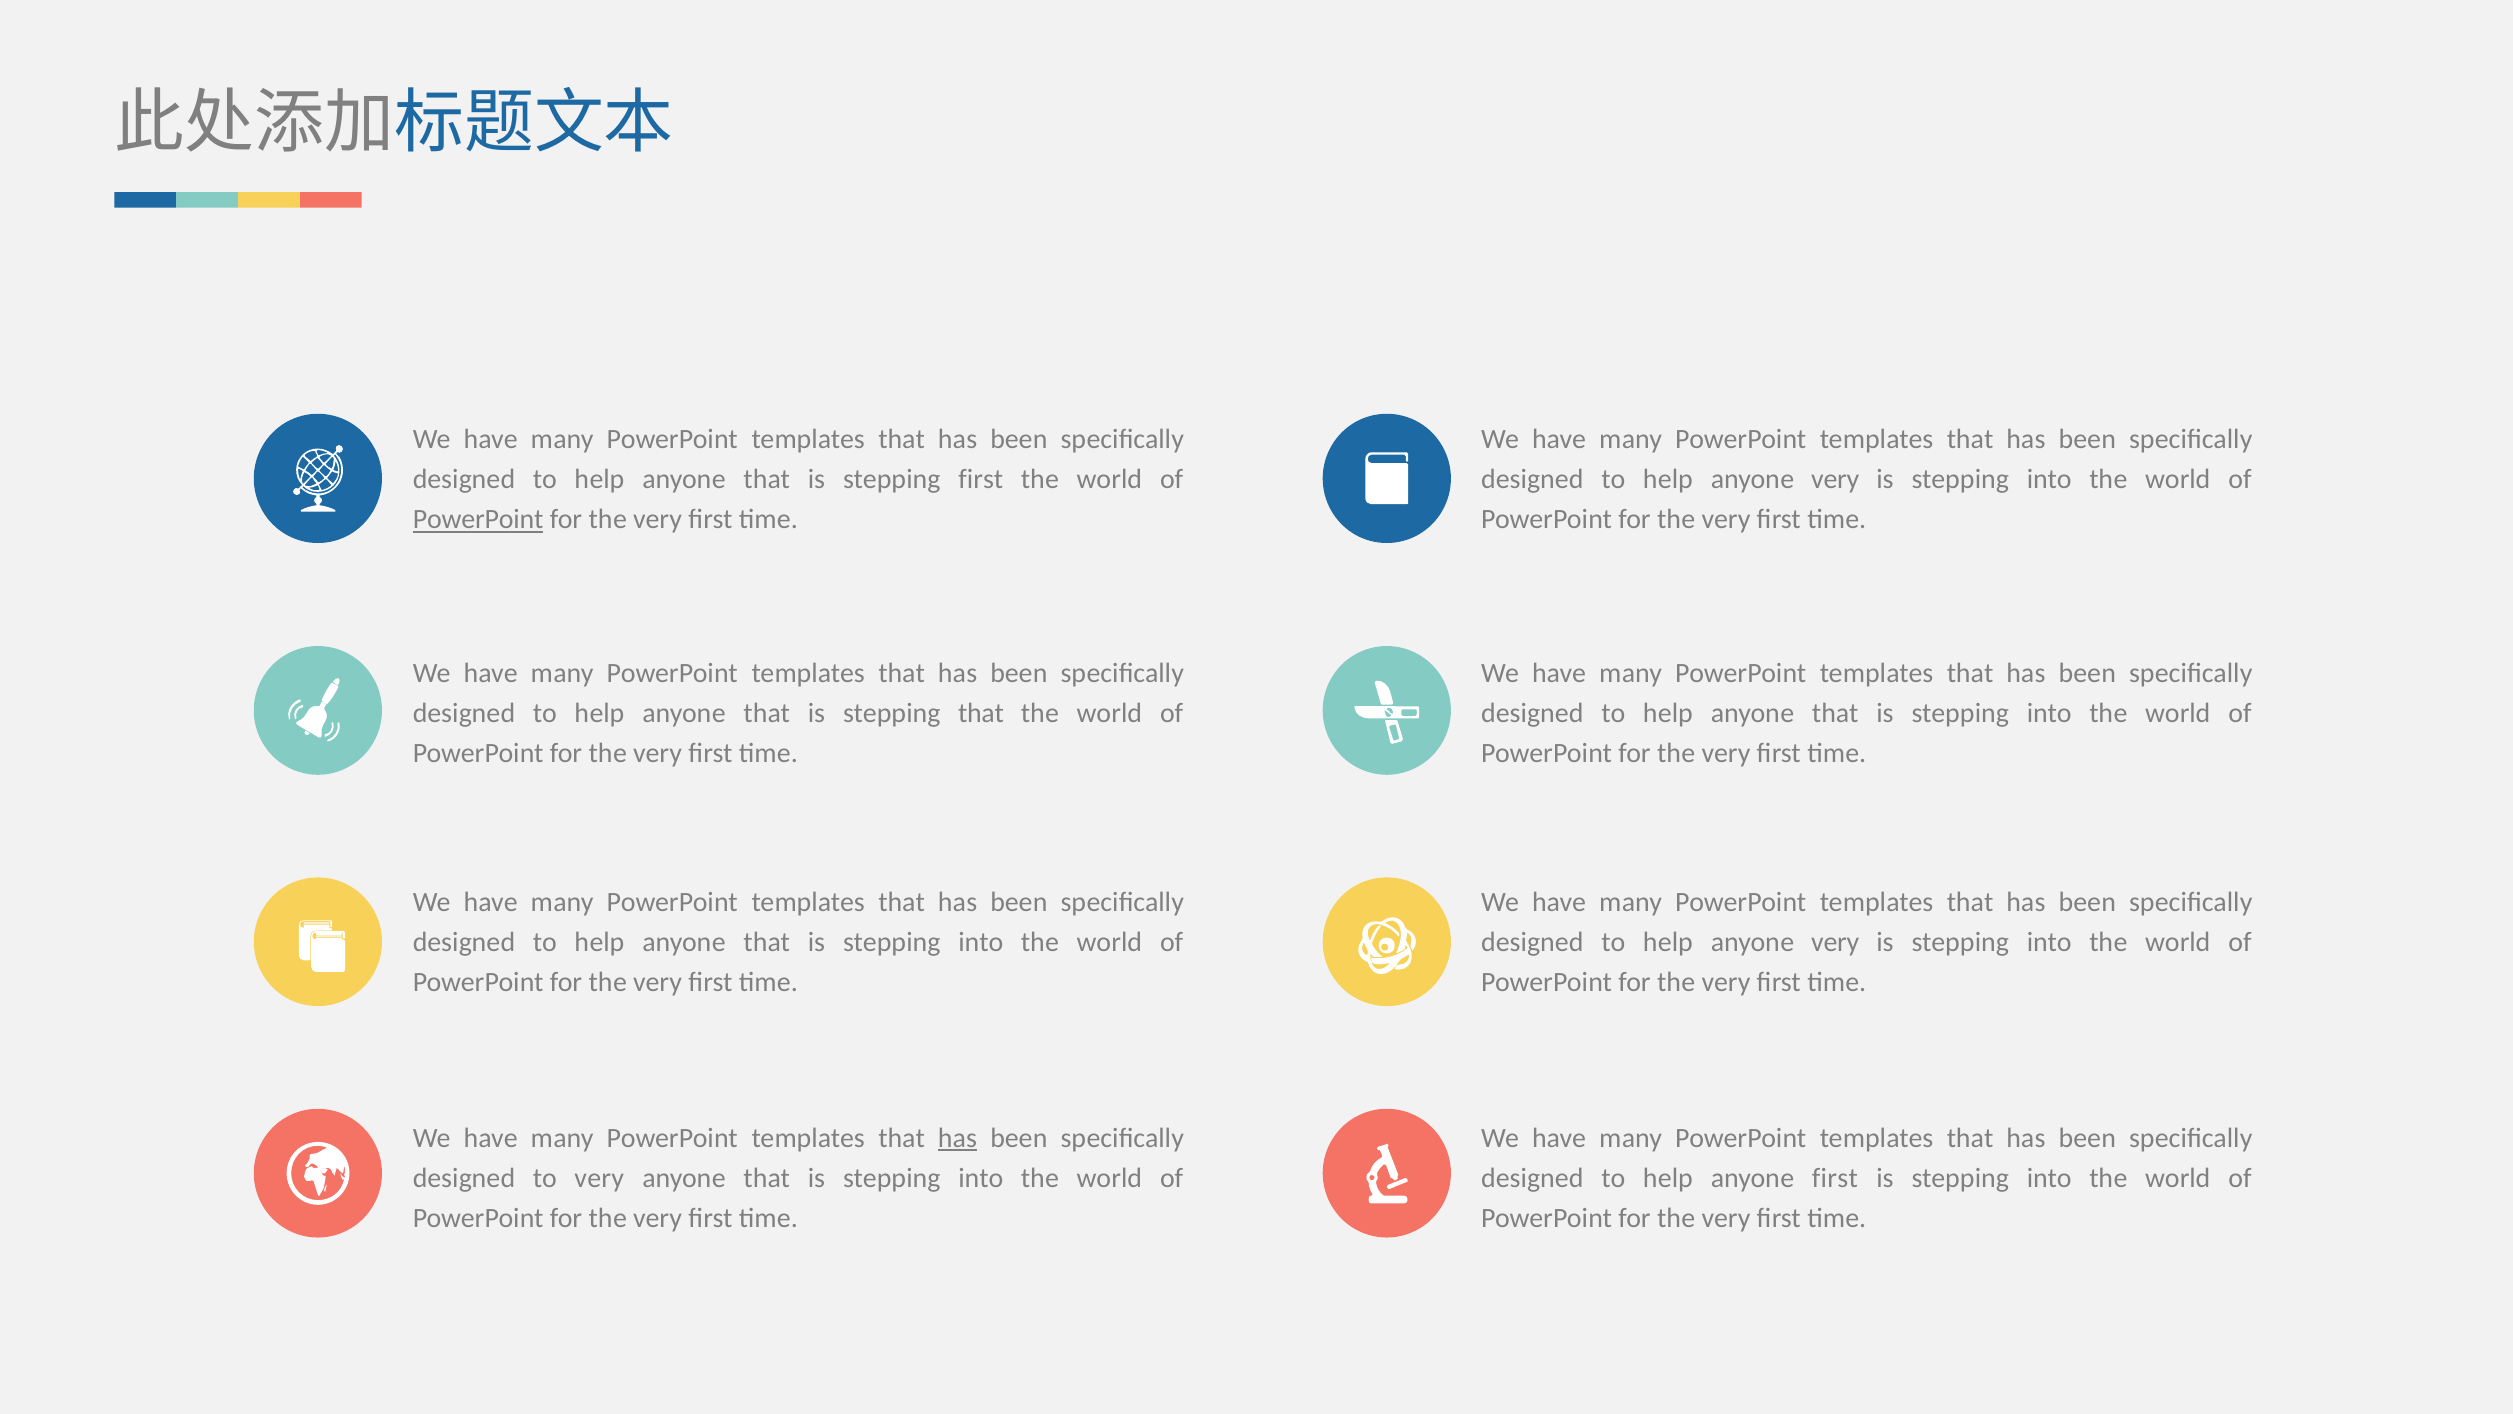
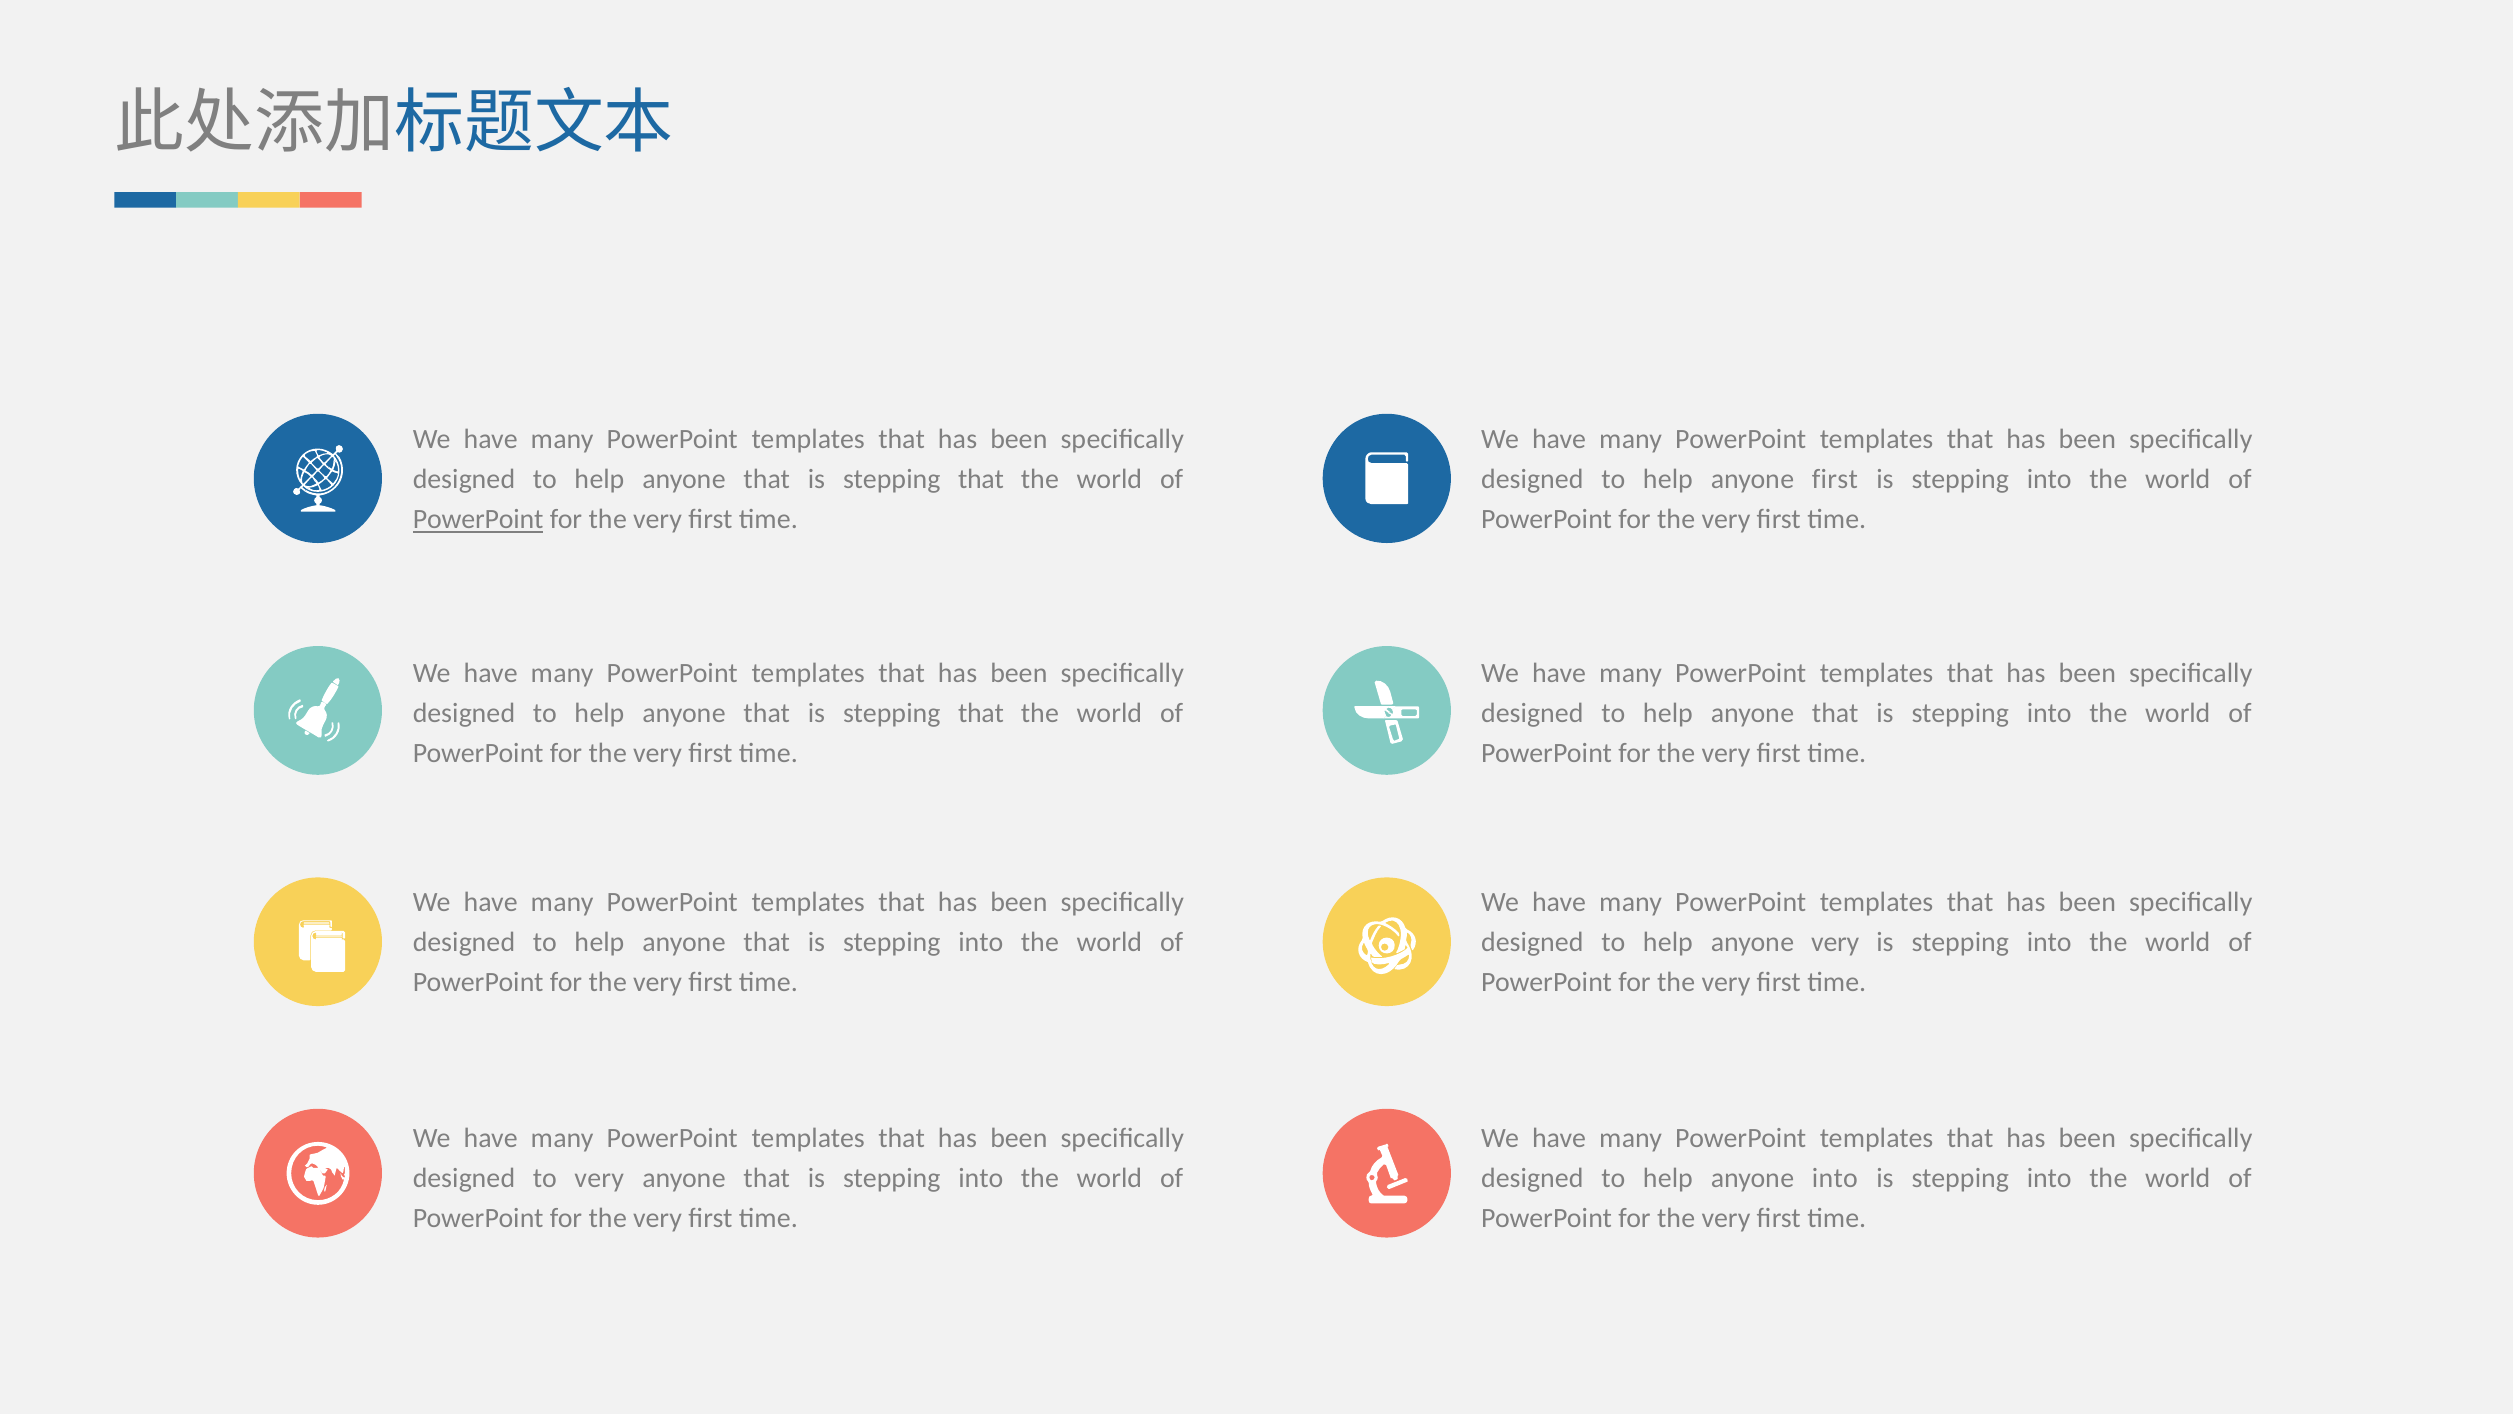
first: first -> that (981, 480)
very: very -> first (1835, 480)
has underline: present -> none (957, 1138)
anyone first: first -> into (1835, 1178)
